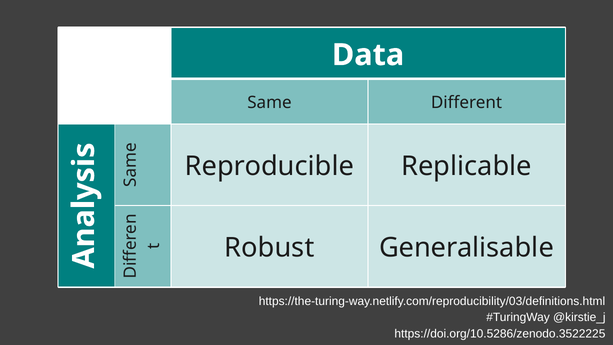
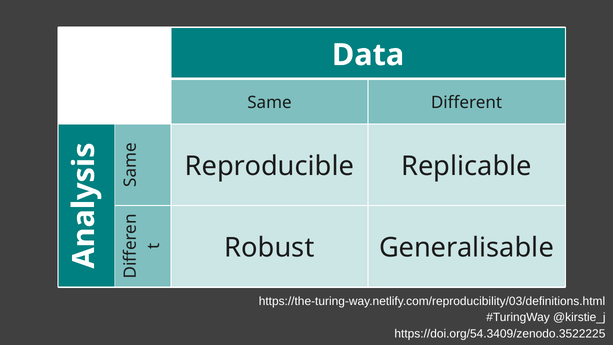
https://doi.org/10.5286/zenodo.3522225: https://doi.org/10.5286/zenodo.3522225 -> https://doi.org/54.3409/zenodo.3522225 (500, 334)
